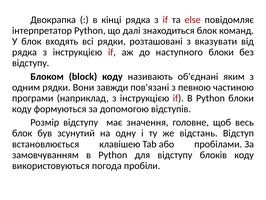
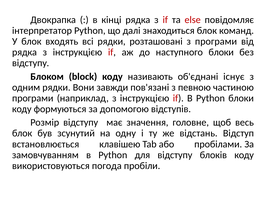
з вказувати: вказувати -> програми (216, 41)
яким: яким -> існує (234, 76)
